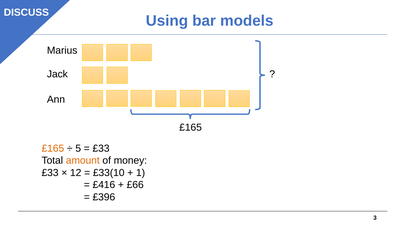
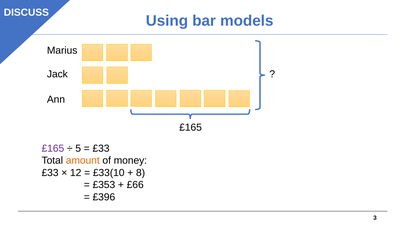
£165 colour: orange -> purple (53, 149)
1: 1 -> 8 (141, 173)
£416: £416 -> £353 (104, 185)
